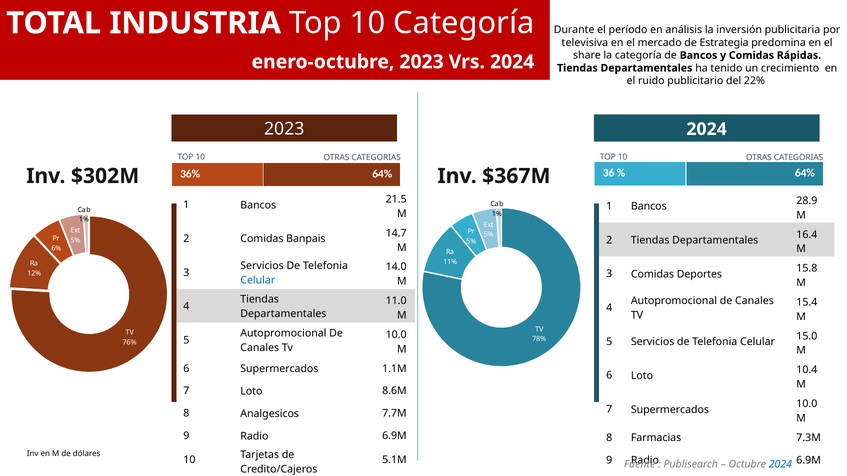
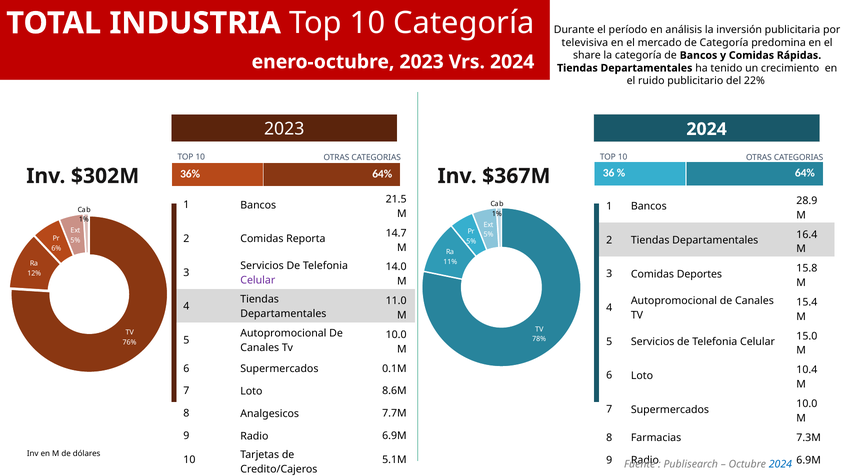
de Estrategia: Estrategia -> Categoría (724, 43)
Banpais: Banpais -> Reporta (306, 239)
Celular colour: blue -> purple (258, 280)
1.1M: 1.1M -> 0.1M (394, 369)
